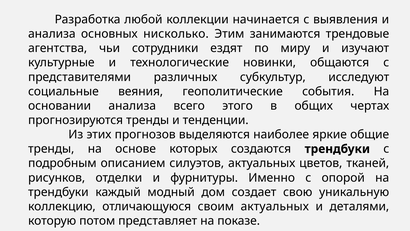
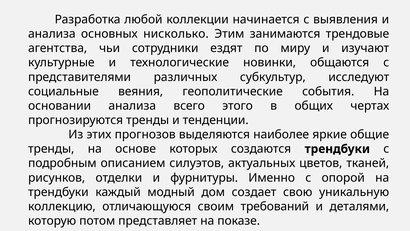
своим актуальных: актуальных -> требований (275, 206)
